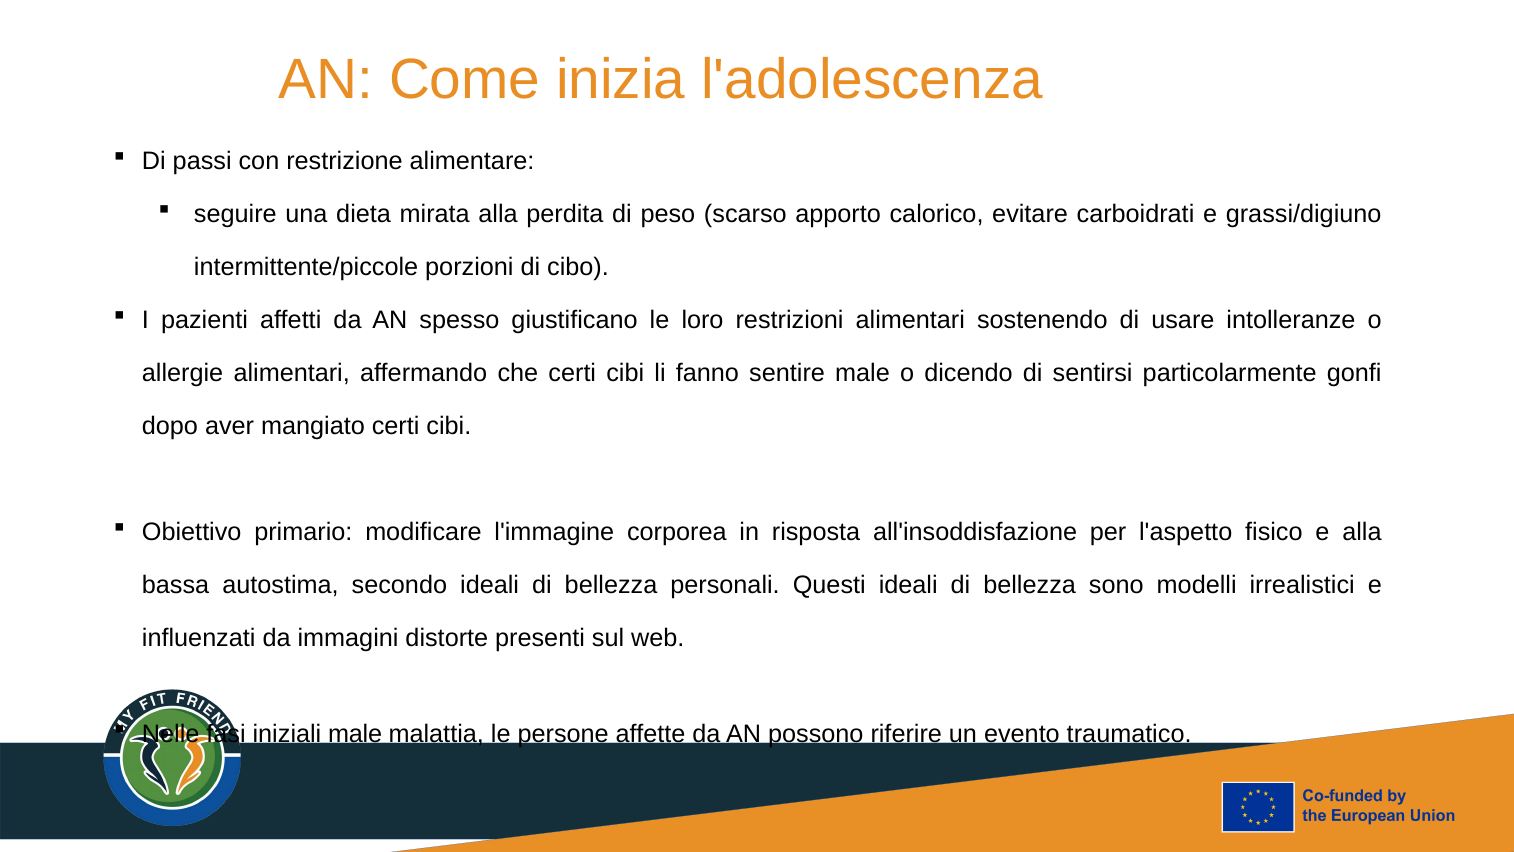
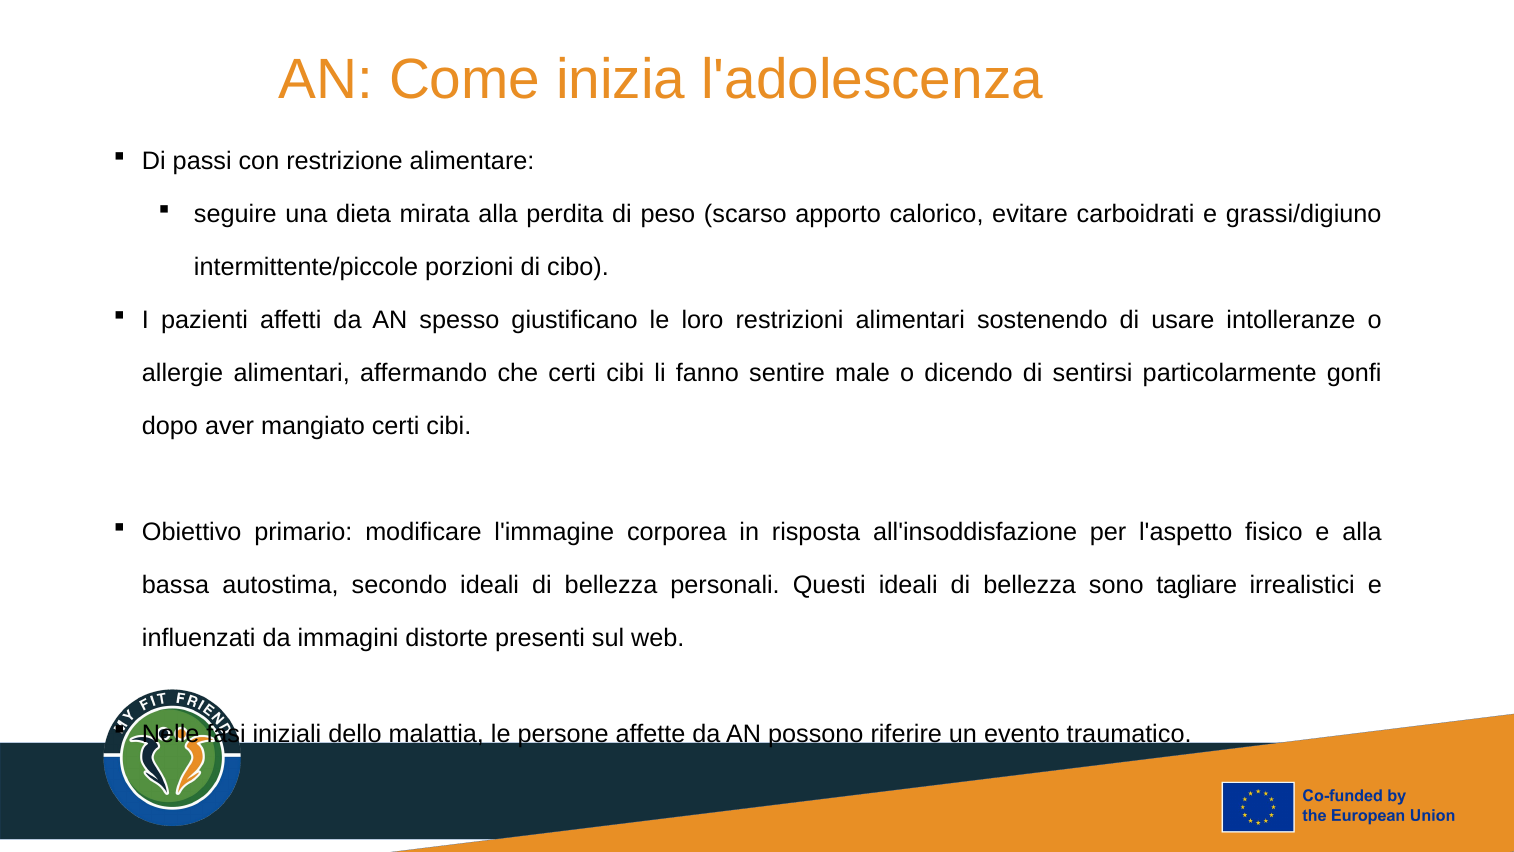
modelli: modelli -> tagliare (1197, 585)
iniziali male: male -> dello (355, 734)
